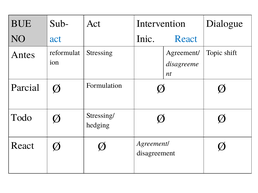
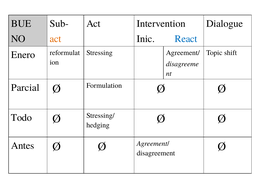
act colour: blue -> orange (56, 39)
Antes: Antes -> Enero (23, 55)
React: React -> Antes (23, 146)
